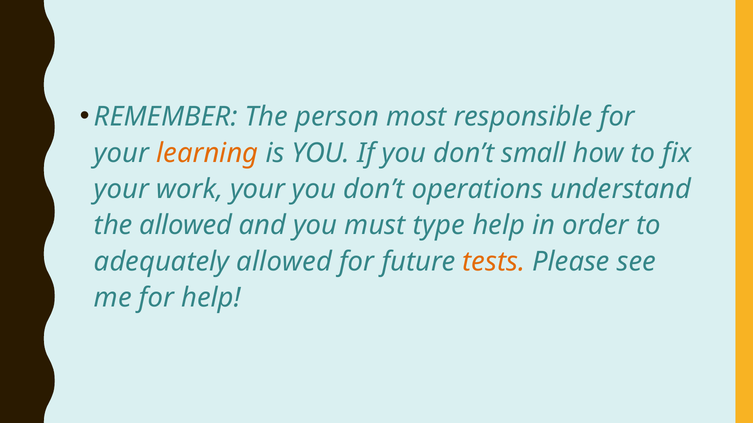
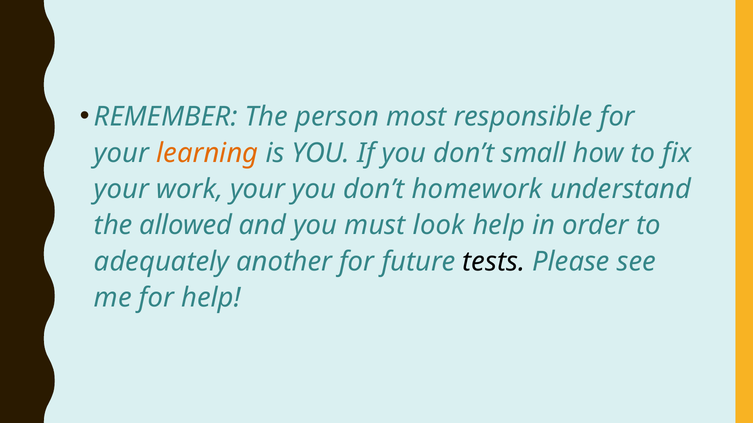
operations: operations -> homework (477, 189)
type: type -> look (439, 226)
adequately allowed: allowed -> another (284, 262)
tests colour: orange -> black (494, 262)
